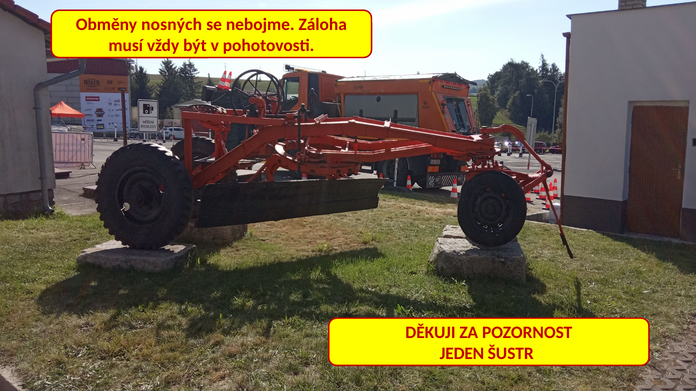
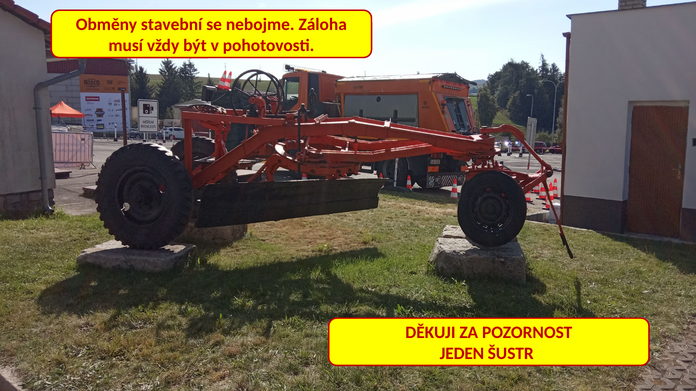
nosných: nosných -> stavební (172, 25)
